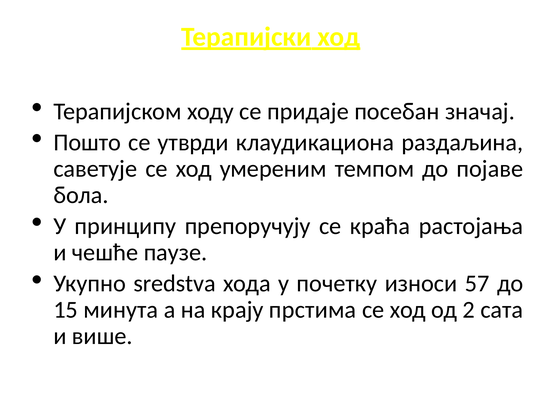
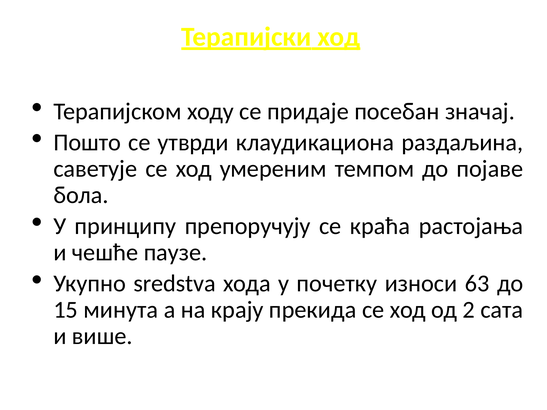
57: 57 -> 63 (477, 284)
прстима: прстима -> прекида (313, 310)
